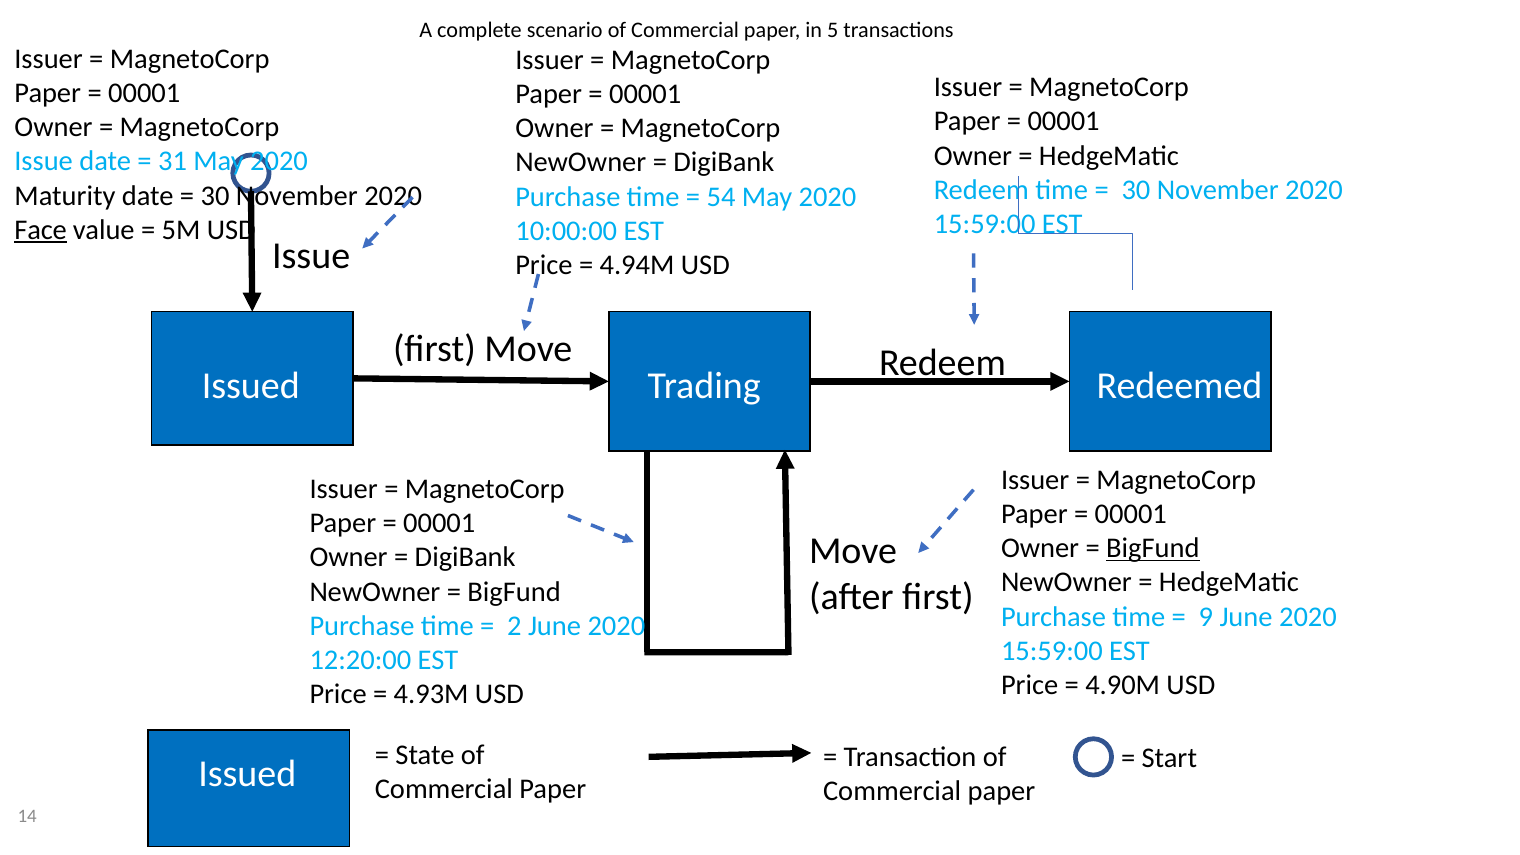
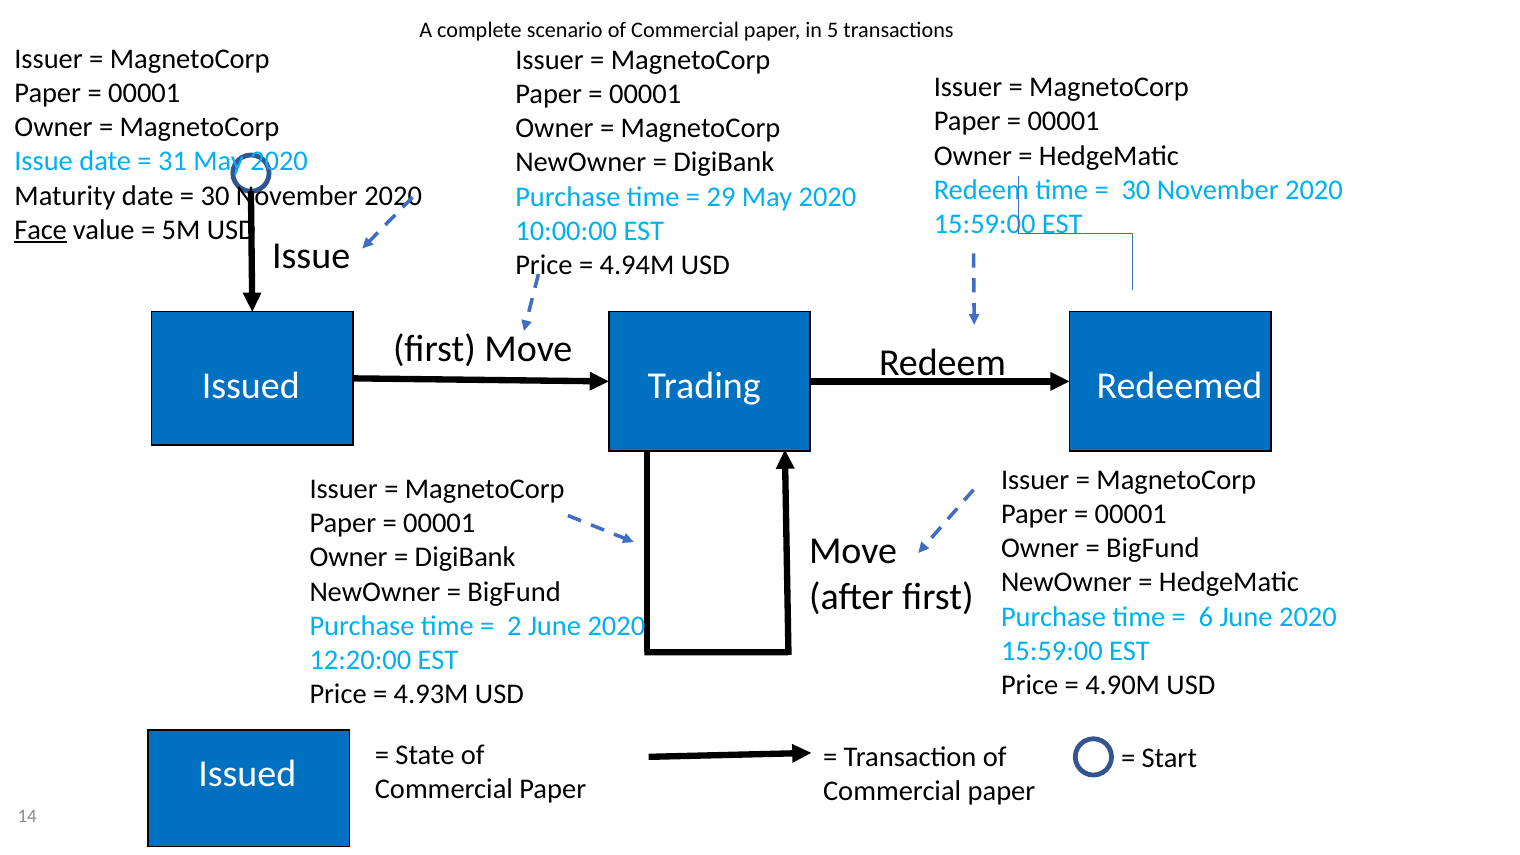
54: 54 -> 29 (721, 197)
BigFund underline: present -> none (1153, 548)
9: 9 -> 6 (1206, 617)
